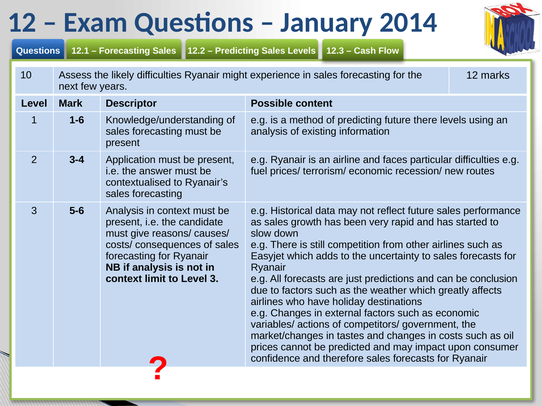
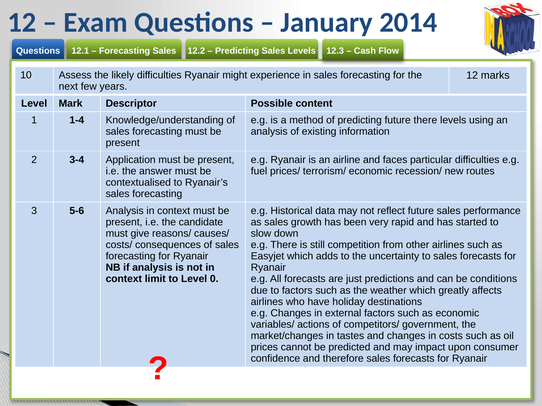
1-6: 1-6 -> 1-4 (77, 120)
Level 3: 3 -> 0 (214, 279)
conclusion: conclusion -> conditions (494, 279)
